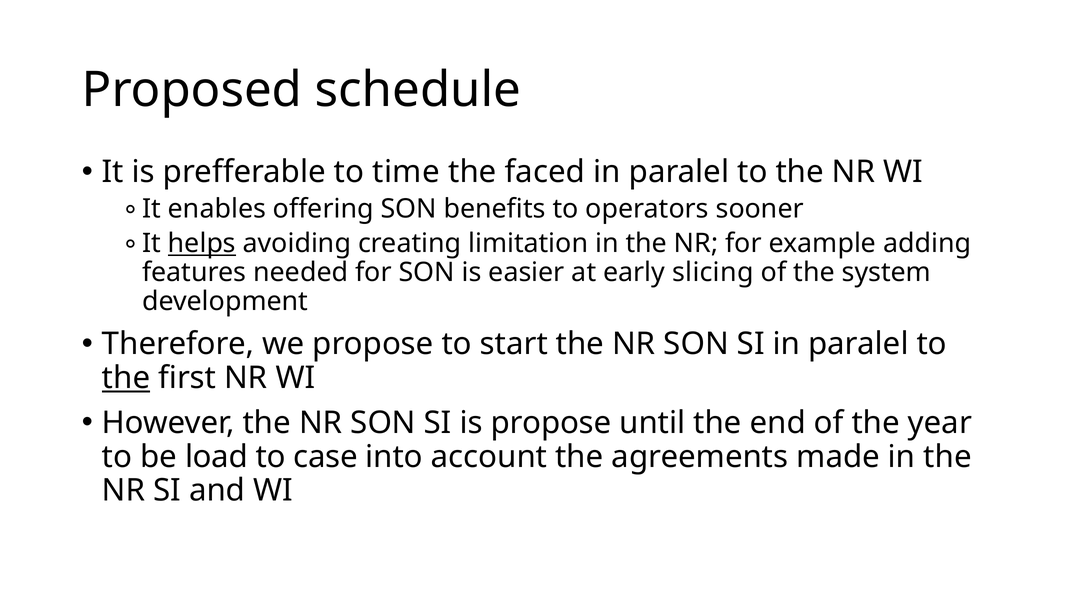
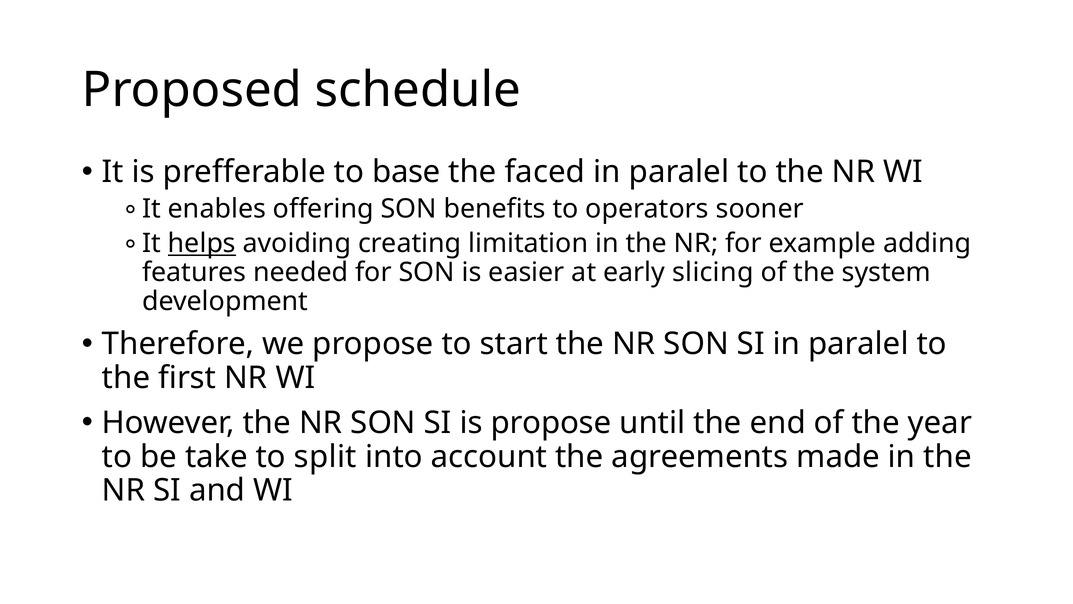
time: time -> base (406, 172)
the underline: present -> none (126, 378)
load: load -> take (216, 456)
case: case -> split (325, 456)
